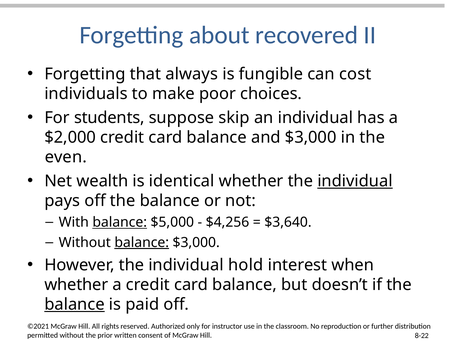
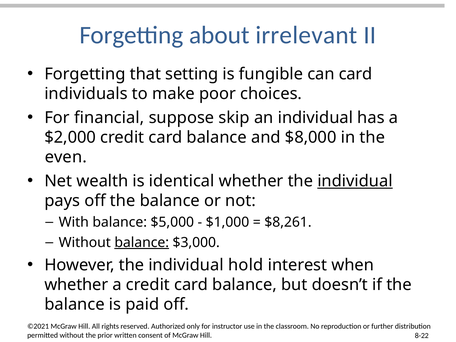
recovered: recovered -> irrelevant (306, 35)
always: always -> setting (192, 74)
can cost: cost -> card (355, 74)
students: students -> financial (109, 118)
and $3,000: $3,000 -> $8,000 (311, 137)
balance underline: present -> none (120, 222)
$4,256: $4,256 -> $1,000 (227, 222)
$3,640: $3,640 -> $8,261 (288, 222)
balance underline: present -> none (75, 305)
